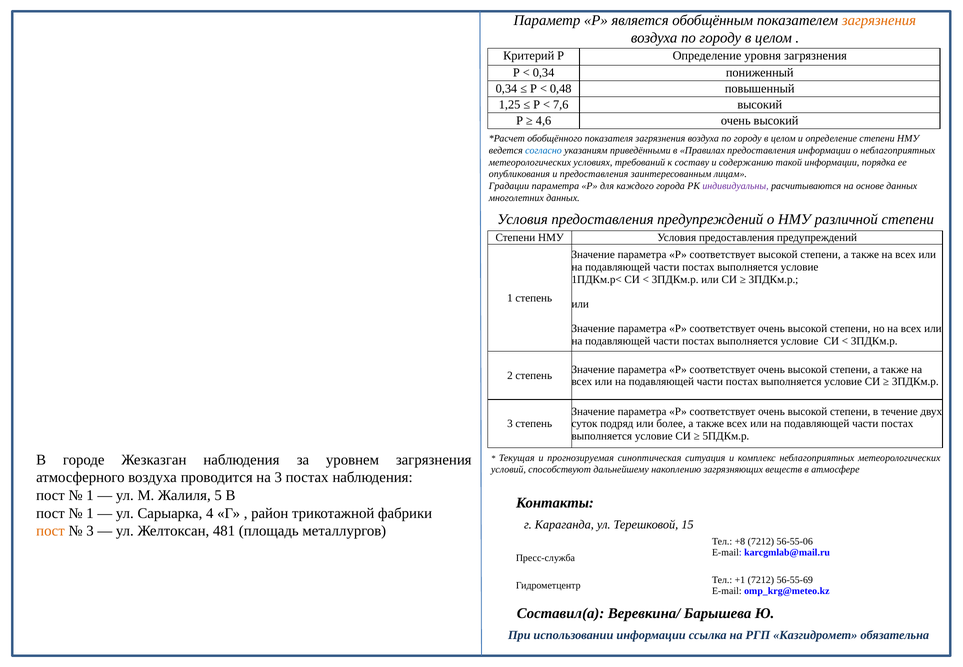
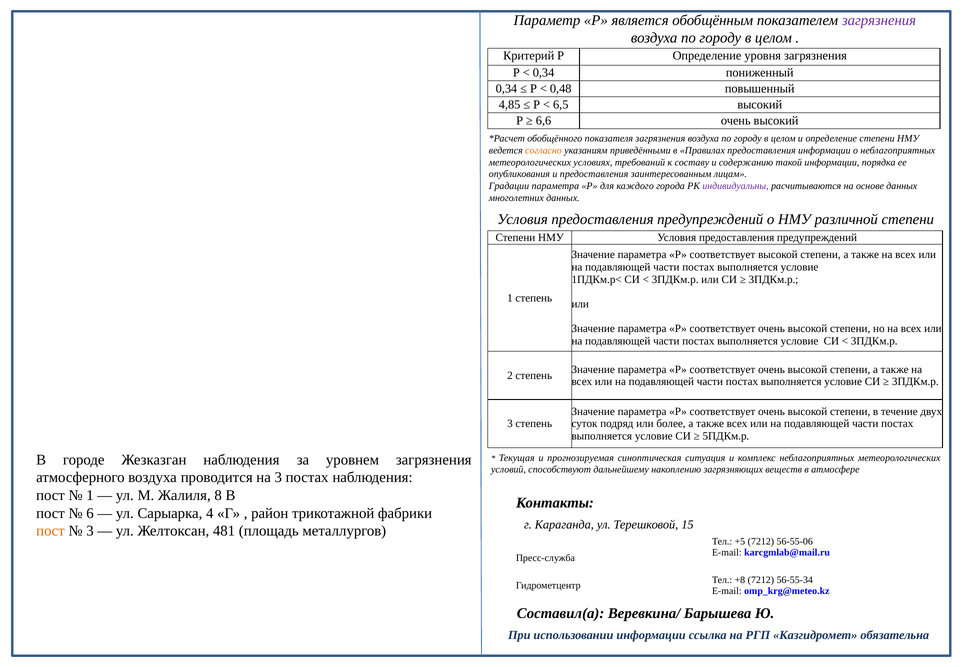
загрязнения colour: orange -> purple (879, 20)
1,25: 1,25 -> 4,85 (510, 105)
7,6: 7,6 -> 6,5 (561, 105)
4,6: 4,6 -> 6,6 (544, 121)
согласно colour: blue -> orange (544, 150)
5: 5 -> 8 (218, 495)
1: 1 -> 6 (90, 513)
+8: +8 -> +5 (740, 541)
+1: +1 -> +8 (740, 580)
56-55-69: 56-55-69 -> 56-55-34 (795, 580)
